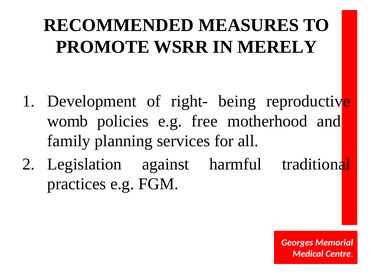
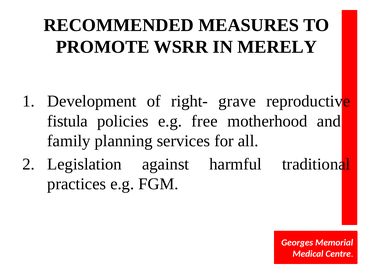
being: being -> grave (237, 101)
womb: womb -> fistula (68, 121)
